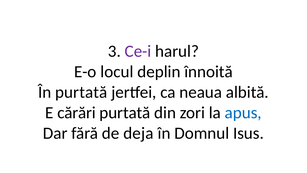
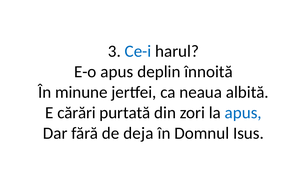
Ce-i colour: purple -> blue (138, 51)
E-o locul: locul -> apus (117, 72)
În purtată: purtată -> minune (81, 92)
